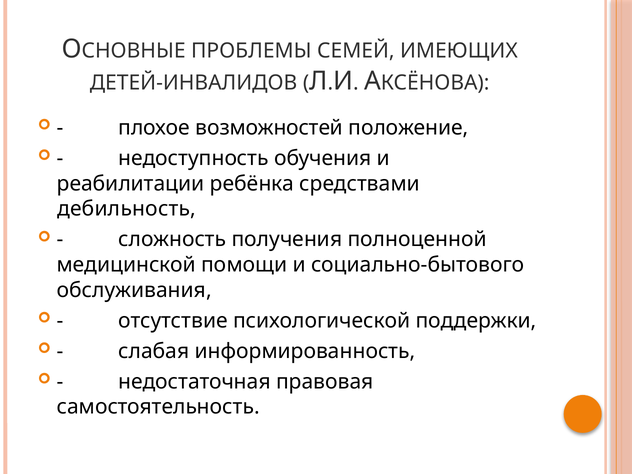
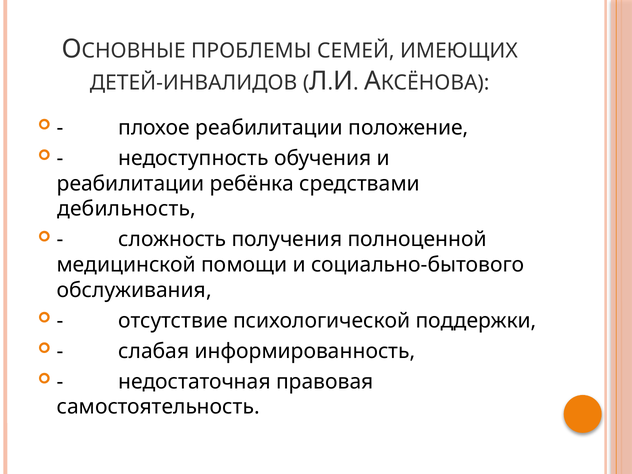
плохое возможностей: возможностей -> реабилитации (269, 128)
